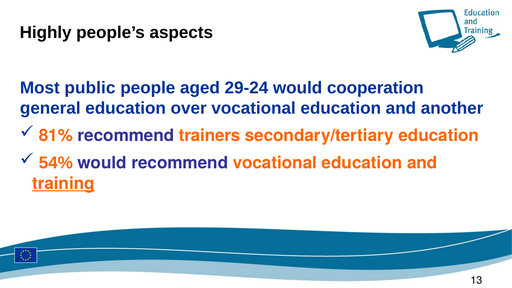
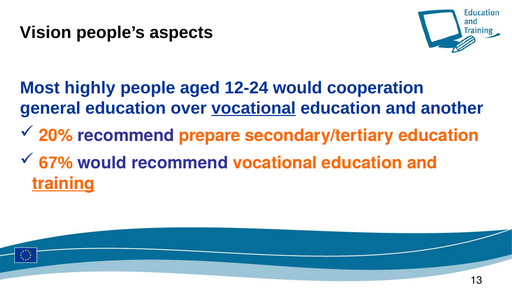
Highly: Highly -> Vision (46, 33)
public: public -> highly (90, 88)
29-24: 29-24 -> 12-24 (246, 88)
vocational underline: none -> present (254, 108)
81%: 81% -> 20% (56, 136)
trainers: trainers -> prepare (210, 136)
54%: 54% -> 67% (56, 163)
